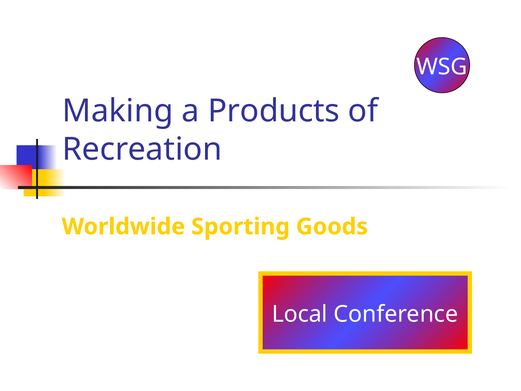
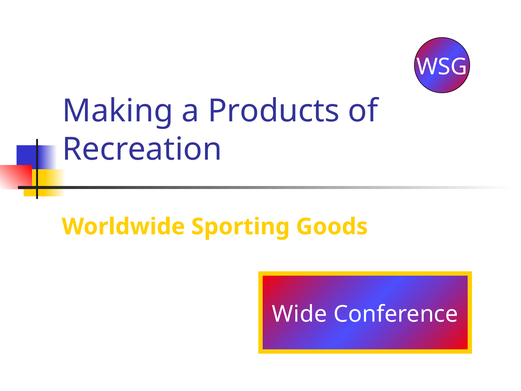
Local: Local -> Wide (299, 314)
